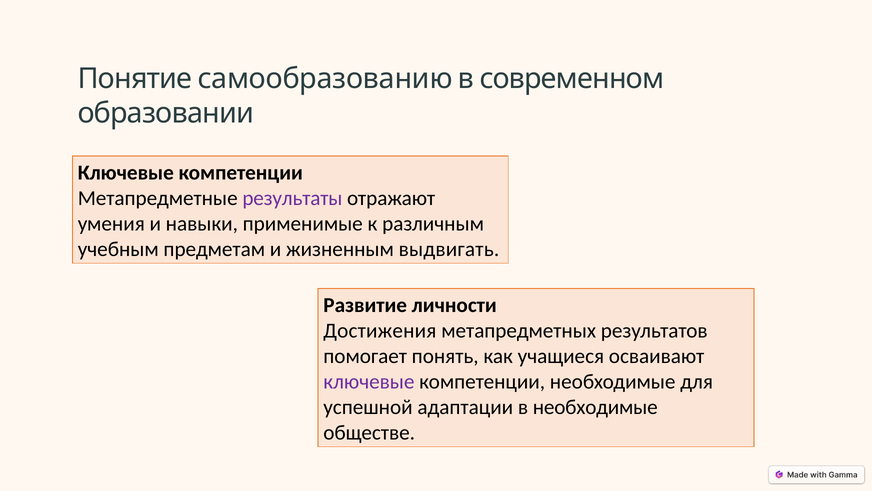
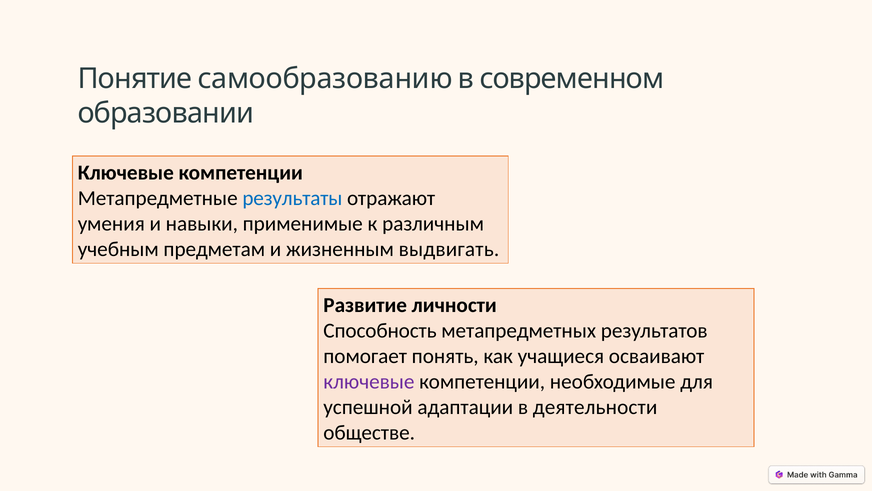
результаты colour: purple -> blue (292, 198)
Достижения: Достижения -> Способность (380, 331)
в необходимые: необходимые -> деятельности (595, 407)
